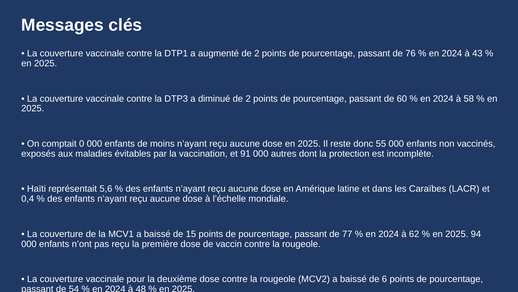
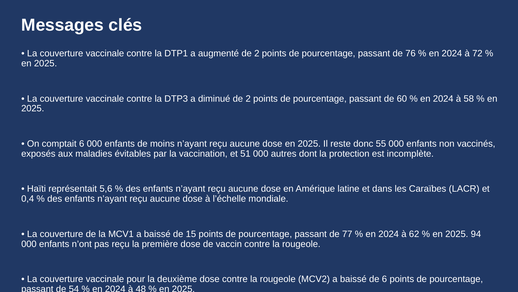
43: 43 -> 72 (477, 53)
comptait 0: 0 -> 6 (82, 143)
91: 91 -> 51 (245, 153)
